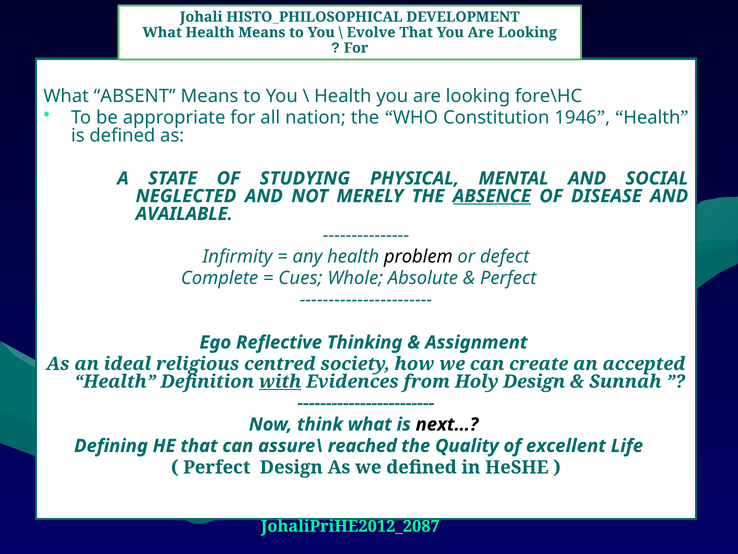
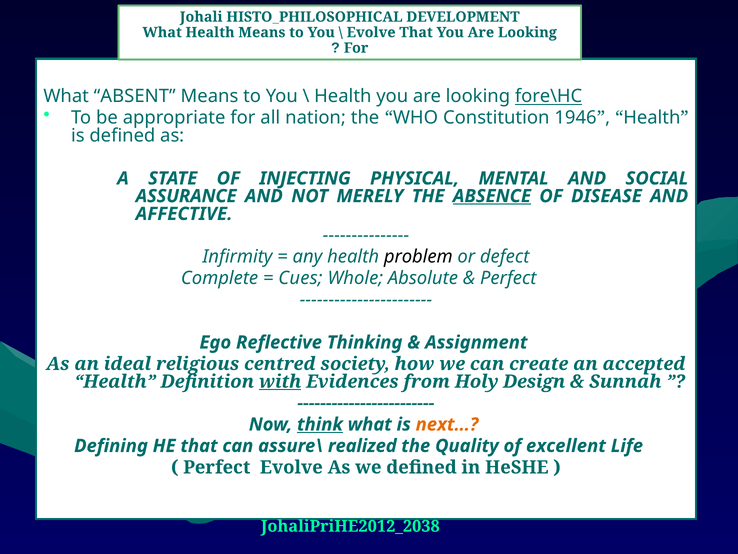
fore\HC underline: none -> present (549, 96)
STUDYING: STUDYING -> INJECTING (305, 178)
NEGLECTED: NEGLECTED -> ASSURANCE (186, 196)
AVAILABLE: AVAILABLE -> AFFECTIVE (184, 214)
think underline: none -> present (320, 424)
next… colour: black -> orange (447, 424)
reached: reached -> realized (362, 446)
Perfect Design: Design -> Evolve (291, 467)
JohaliPriHE2012_2087: JohaliPriHE2012_2087 -> JohaliPriHE2012_2038 (350, 526)
